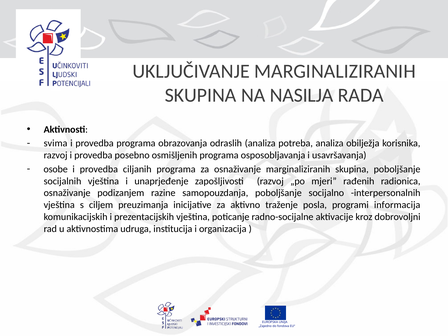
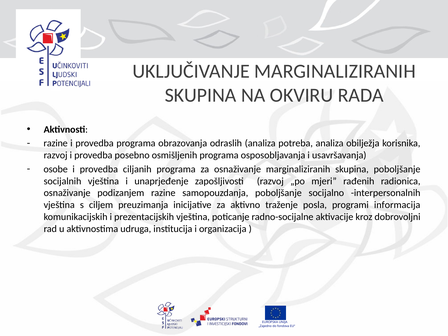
NASILJA: NASILJA -> OKVIRU (302, 95)
svima: svima -> razine (56, 143)
